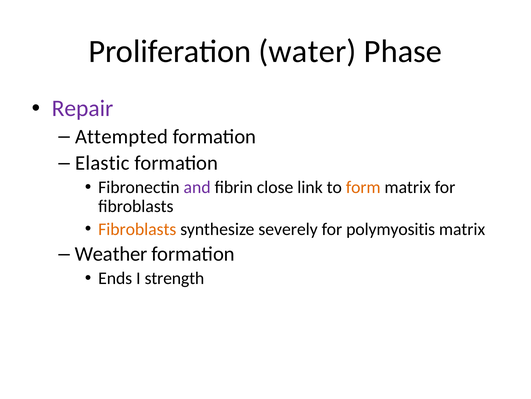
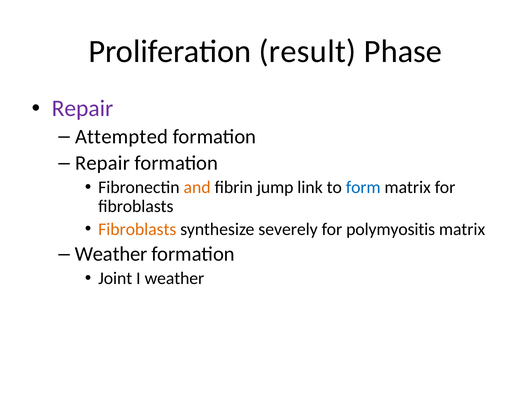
water: water -> result (307, 51)
Elastic: Elastic -> Repair (102, 163)
and colour: purple -> orange (197, 187)
close: close -> jump (275, 187)
form colour: orange -> blue (363, 187)
Ends: Ends -> Joint (115, 278)
I strength: strength -> weather (174, 278)
